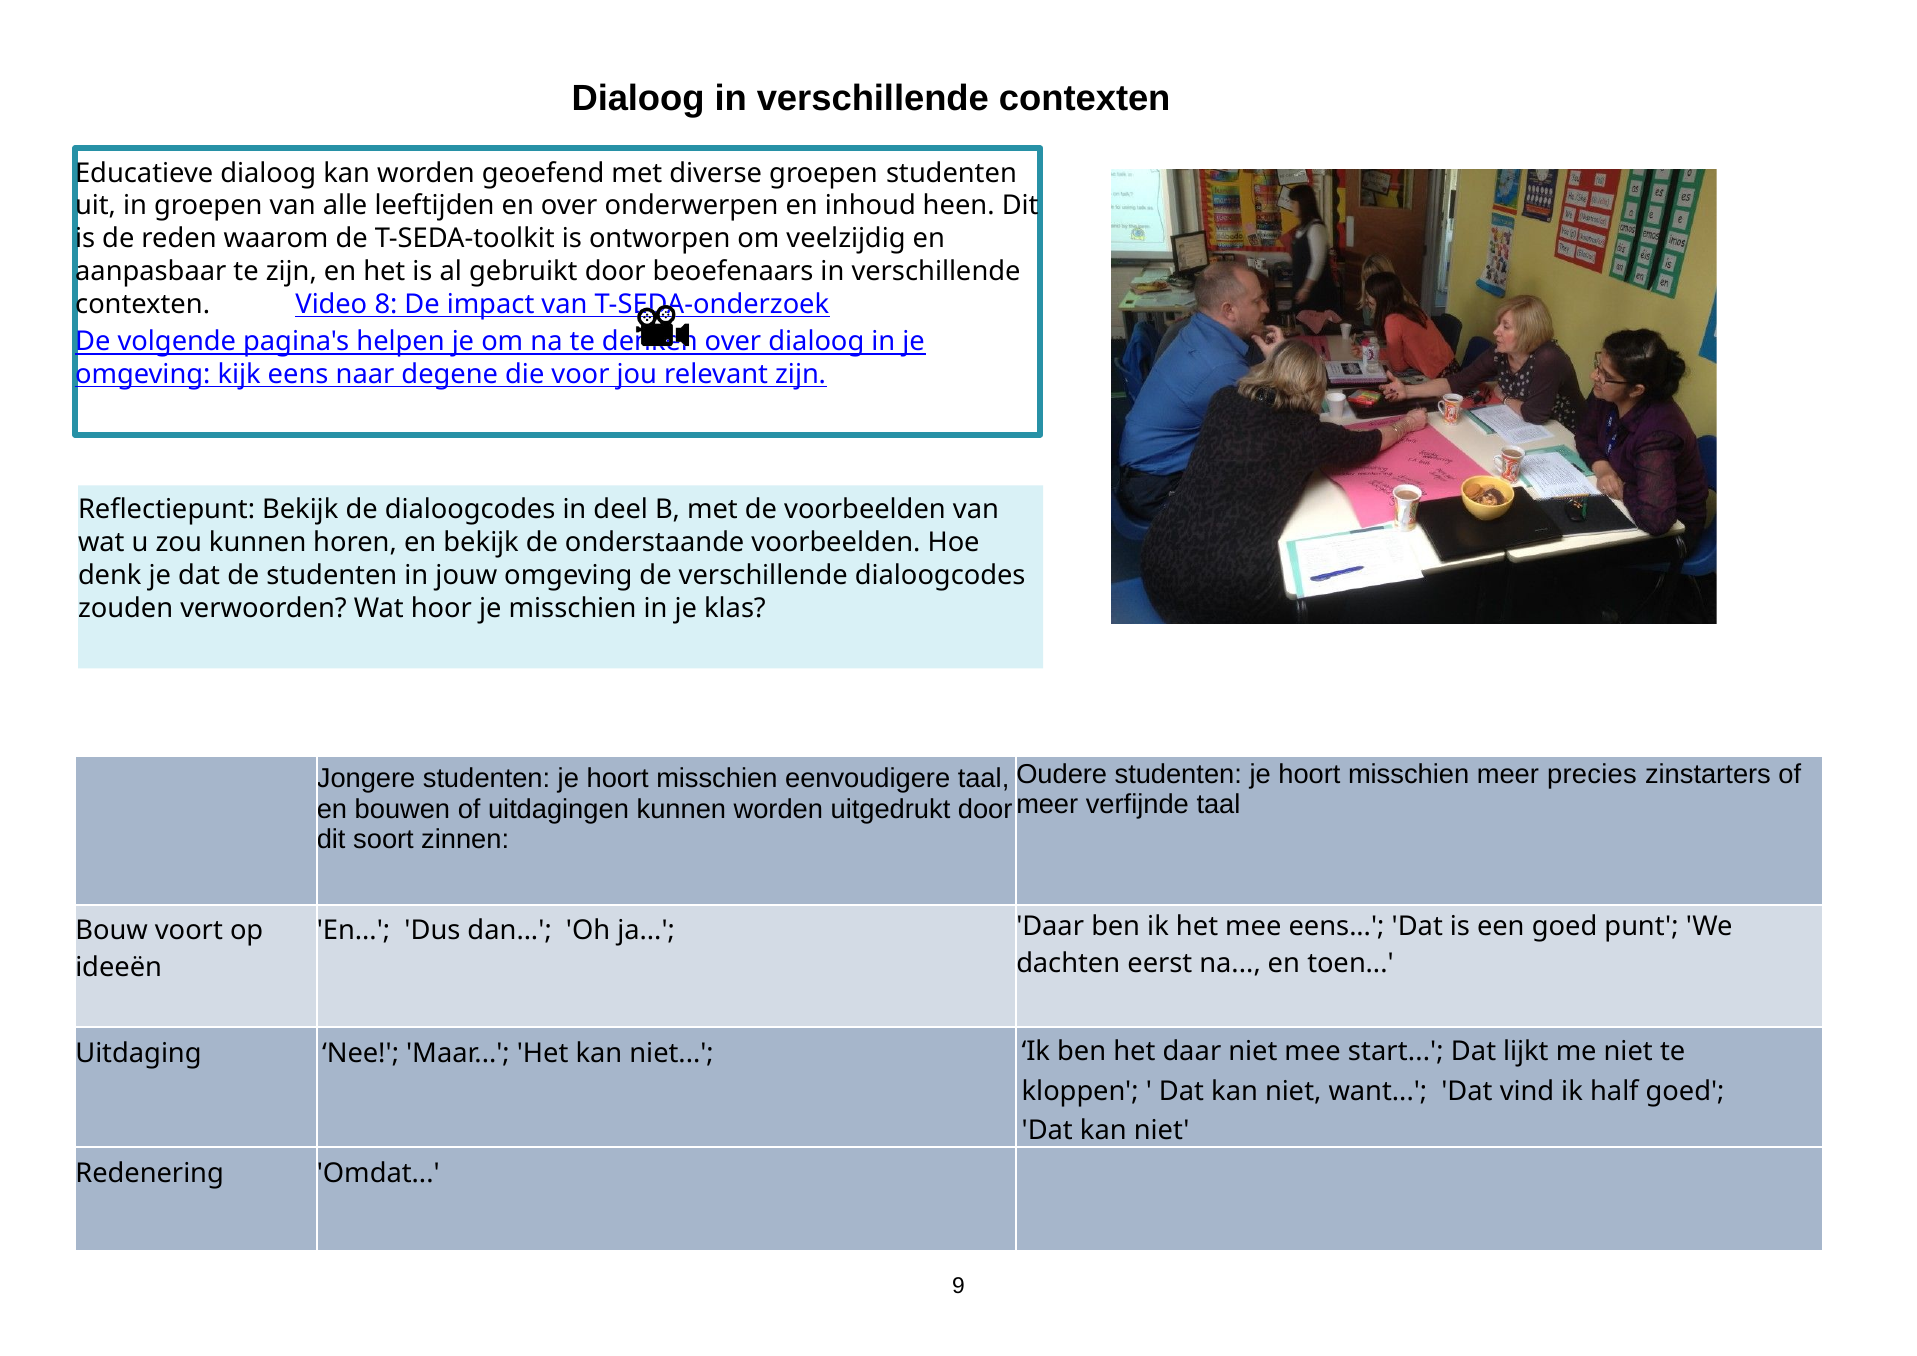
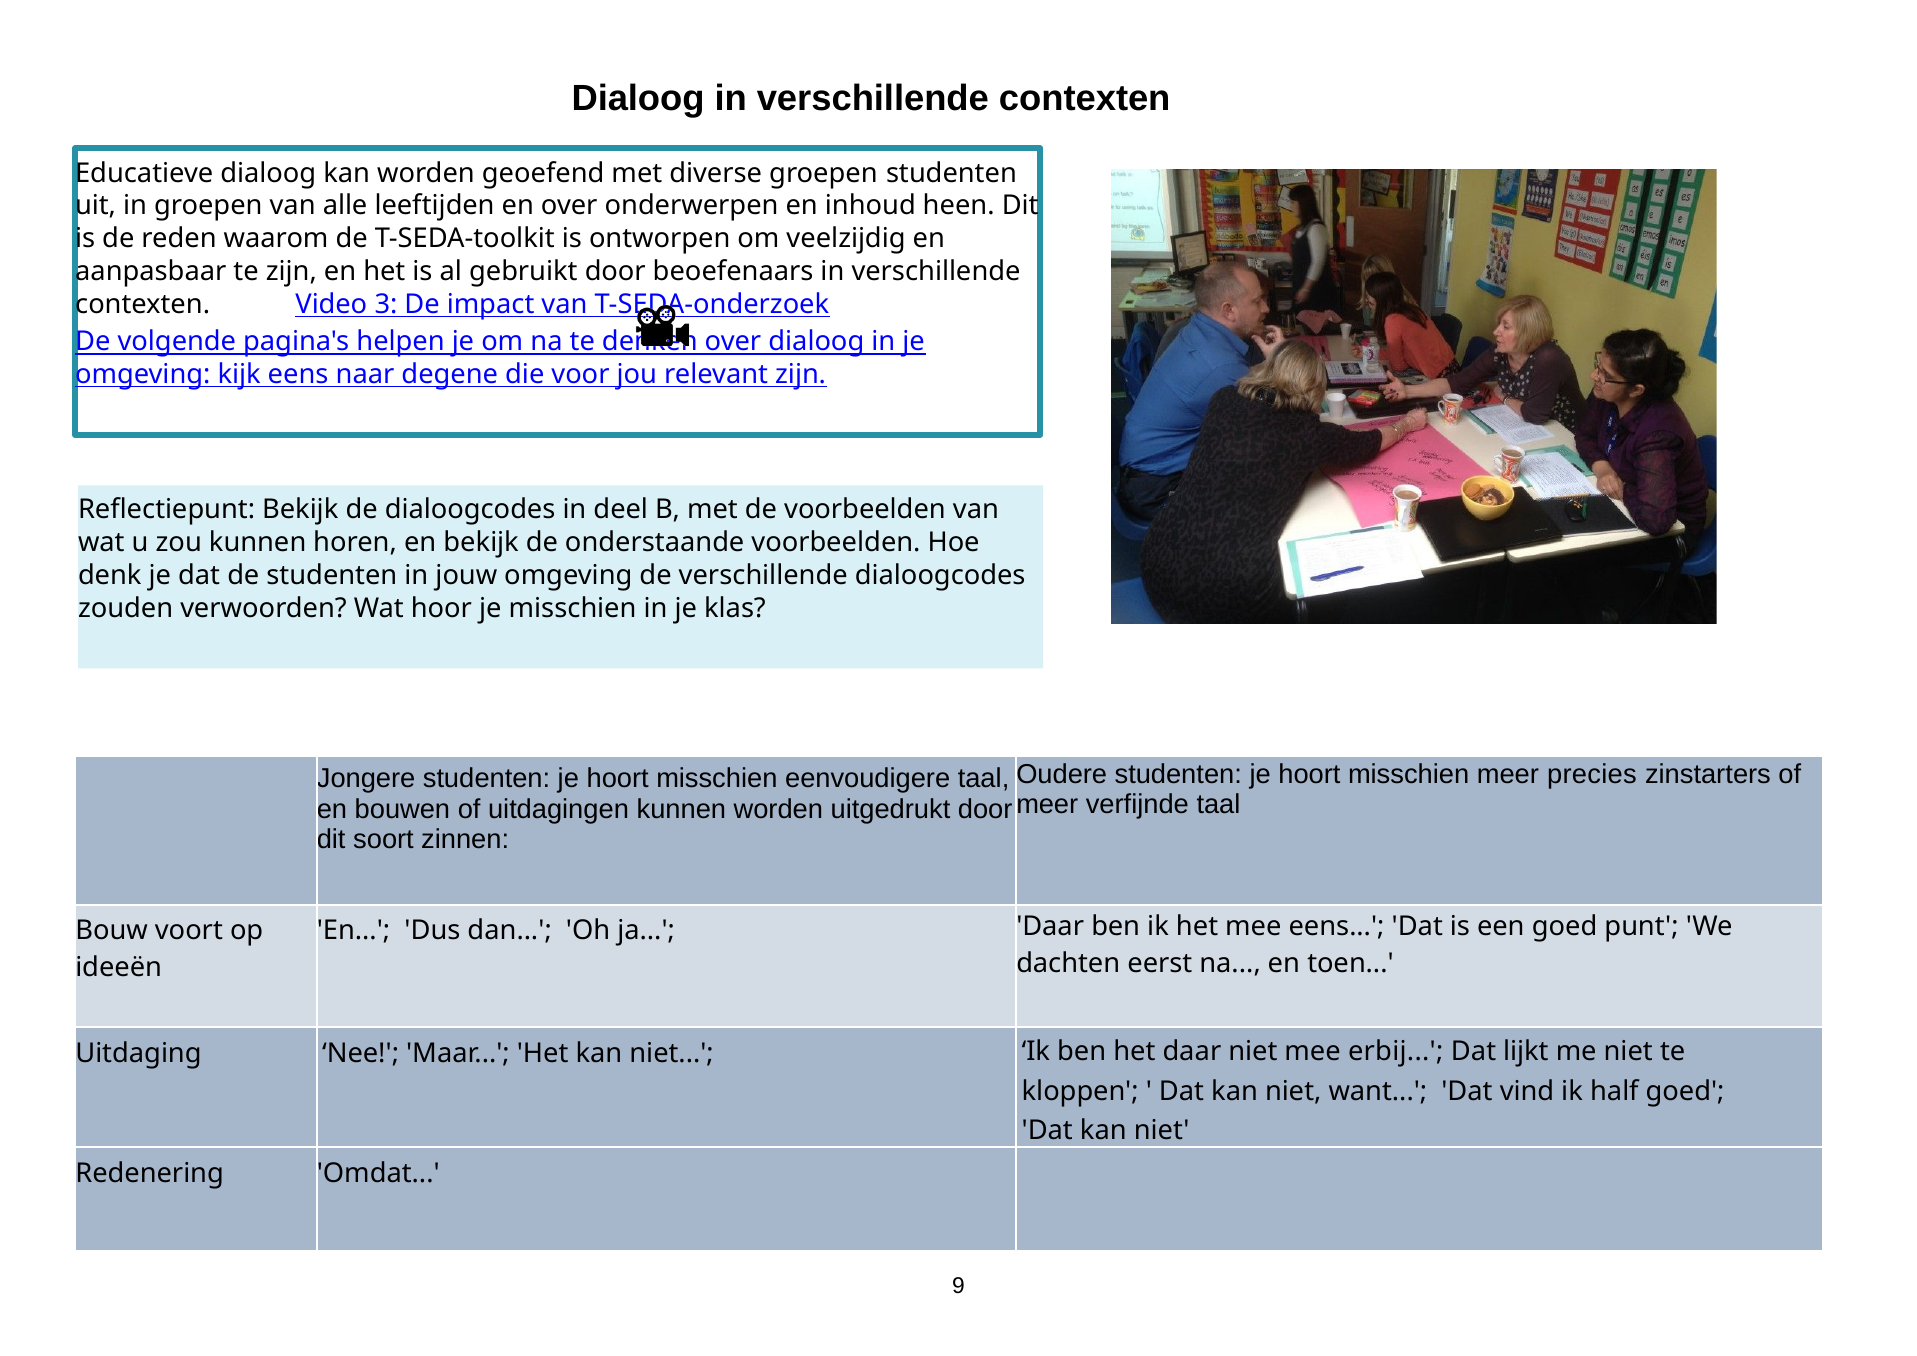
8: 8 -> 3 (386, 304)
start: start -> erbij (1396, 1051)
